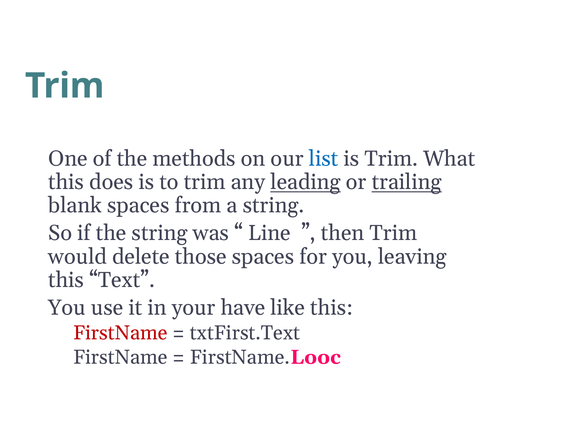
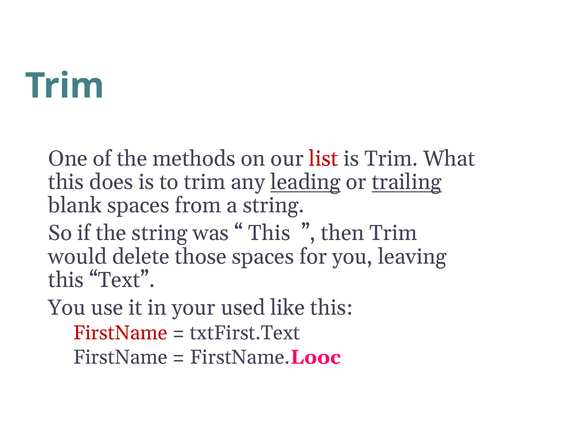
list colour: blue -> red (324, 158)
Line: Line -> This (269, 233)
have: have -> used (243, 307)
